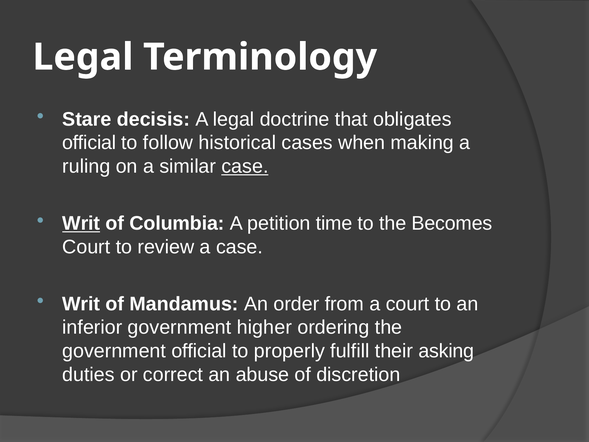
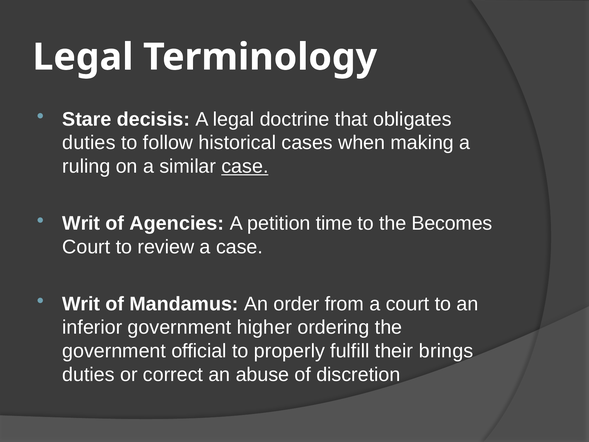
official: official -> duties (89, 143)
Writ underline: present -> none (81, 223)
Columbia: Columbia -> Agencies (177, 223)
asking: asking -> brings (446, 351)
